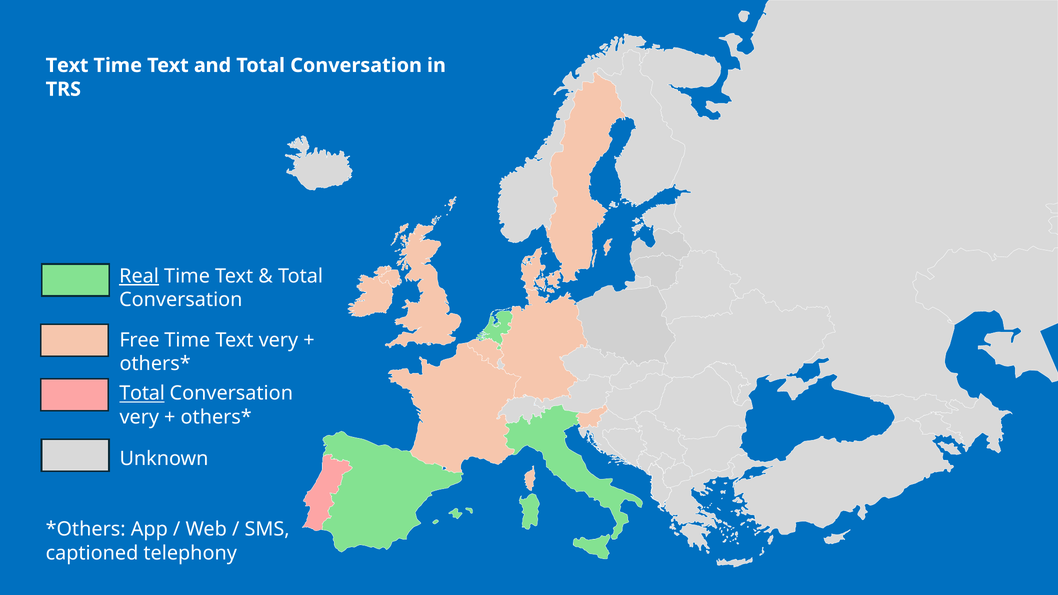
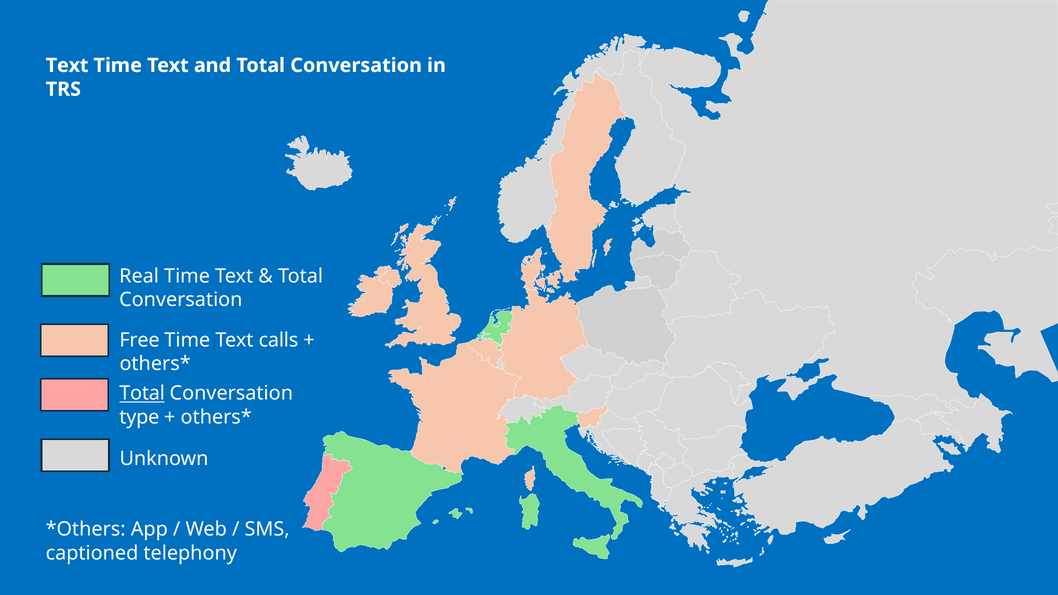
Real underline: present -> none (139, 276)
Text very: very -> calls (278, 340)
very: very -> type (139, 417)
